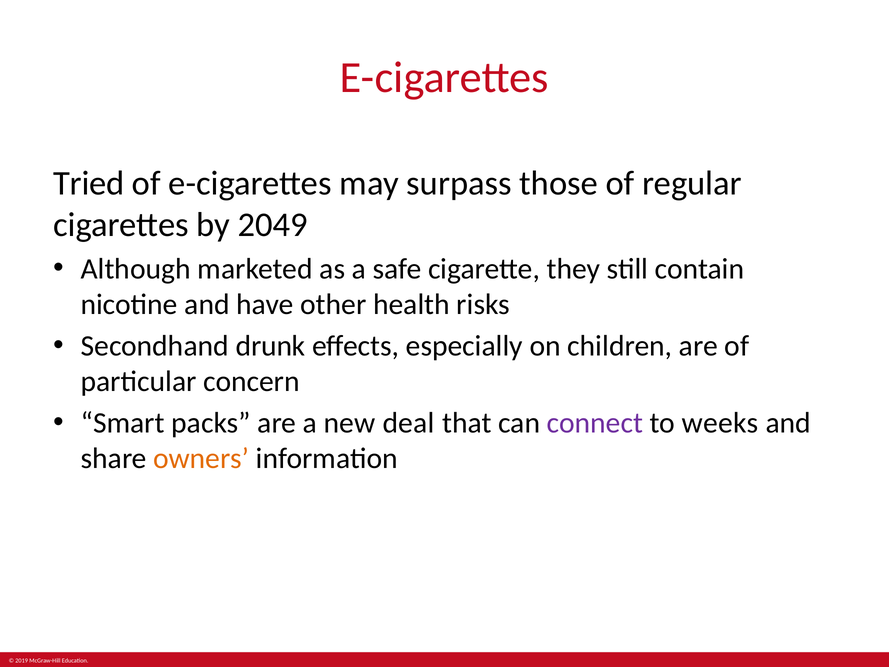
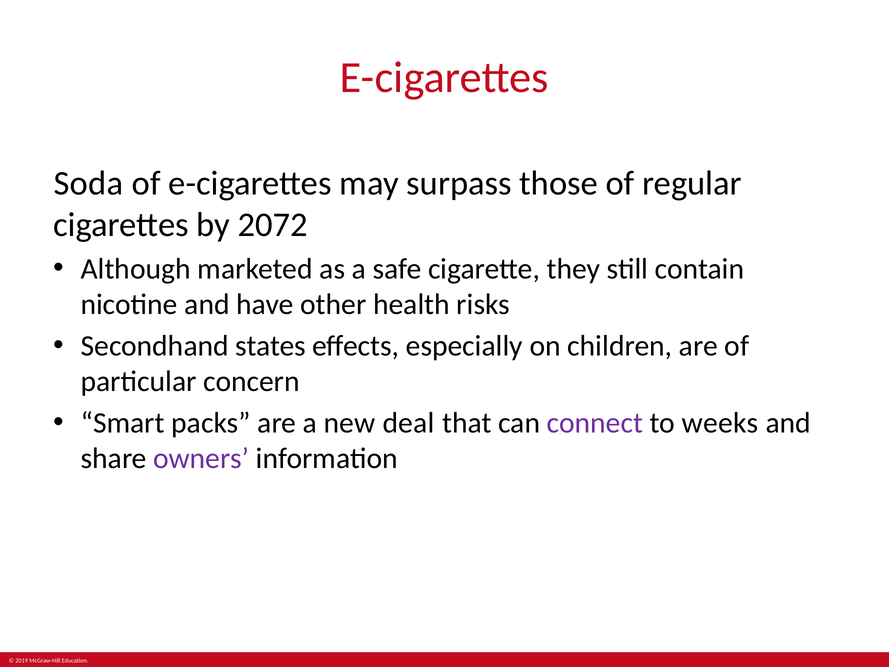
Tried: Tried -> Soda (89, 183)
2049: 2049 -> 2072 (273, 225)
drunk: drunk -> states (271, 346)
owners colour: orange -> purple (201, 458)
